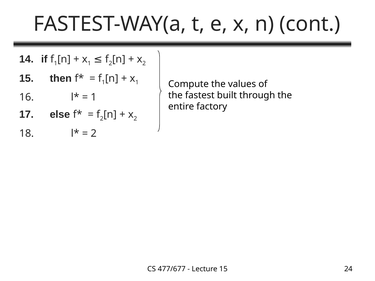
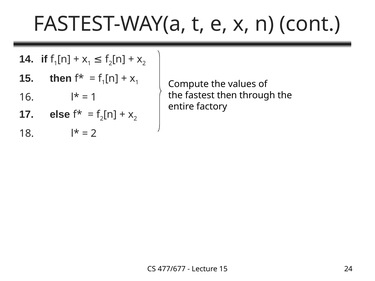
fastest built: built -> then (227, 95)
